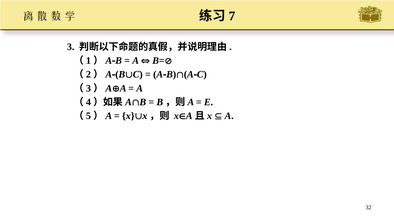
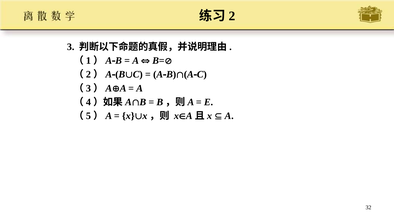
7: 7 -> 2 (232, 16)
